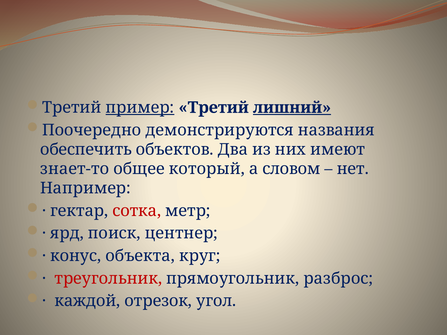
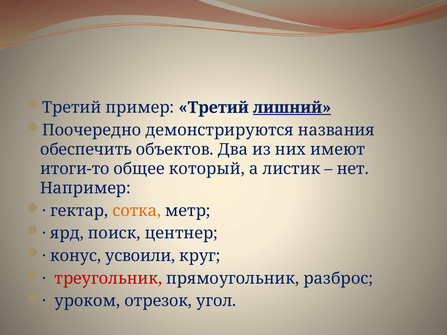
пример underline: present -> none (140, 108)
знает-то: знает-то -> итоги-то (75, 169)
словом: словом -> листик (291, 169)
сотка colour: red -> orange (137, 211)
объекта: объекта -> усвоили (140, 256)
каждой: каждой -> уроком (87, 301)
